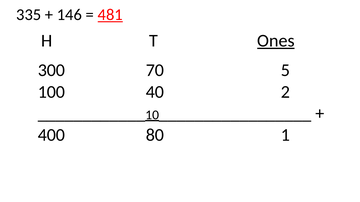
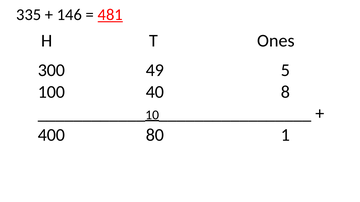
Ones underline: present -> none (276, 41)
70: 70 -> 49 (155, 70)
2: 2 -> 8 (285, 92)
